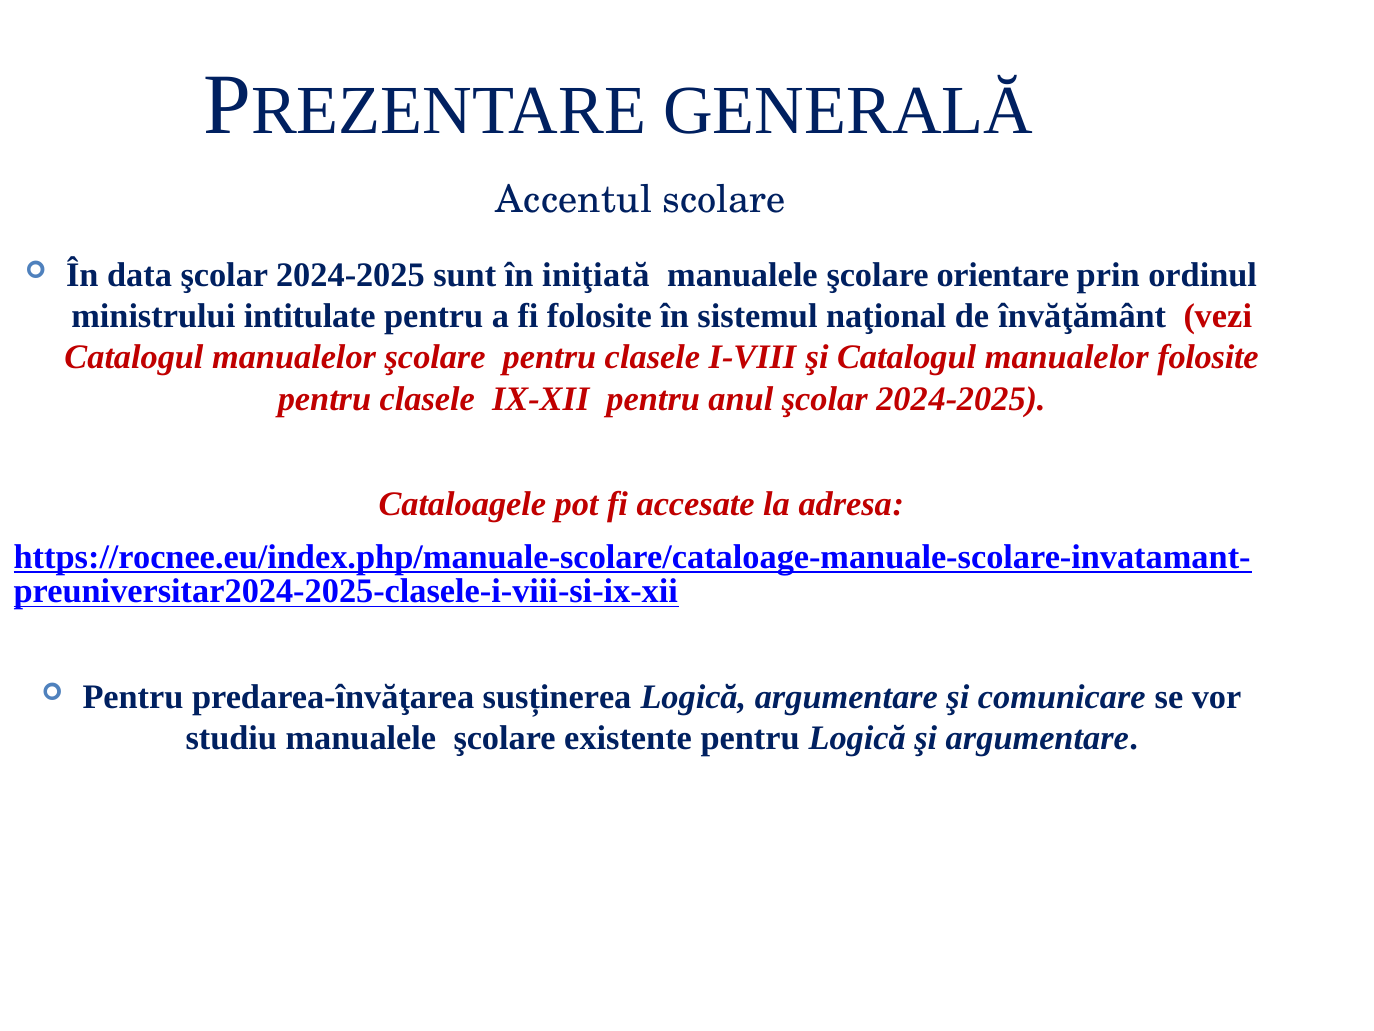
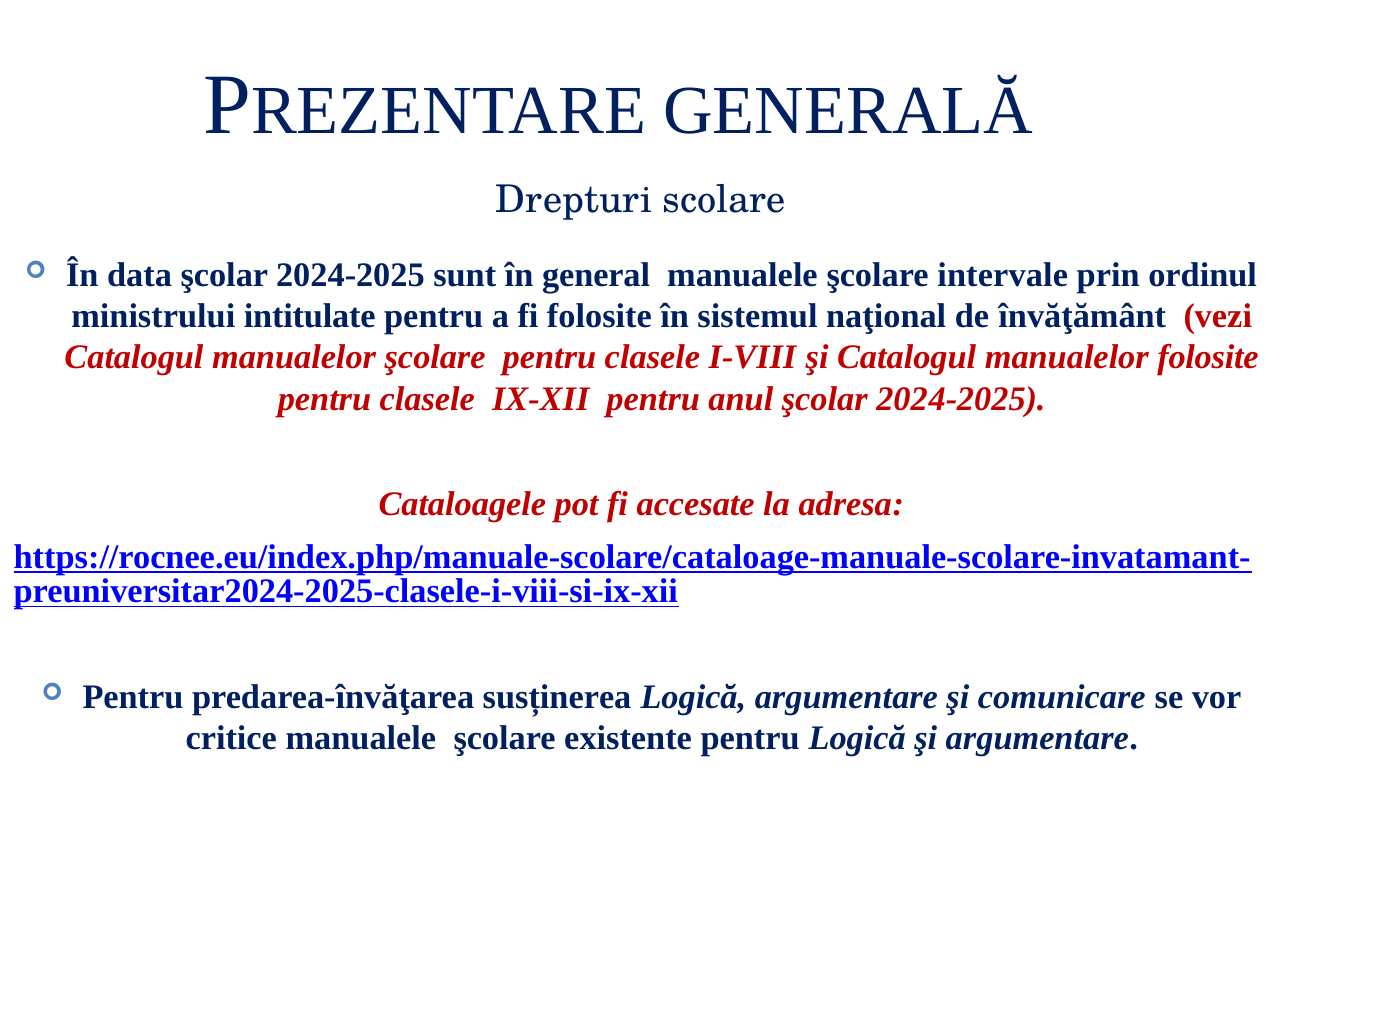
Accentul: Accentul -> Drepturi (574, 200)
iniţiată: iniţiată -> general (596, 275)
orientare: orientare -> intervale (1003, 275)
studiu: studiu -> critice (231, 738)
